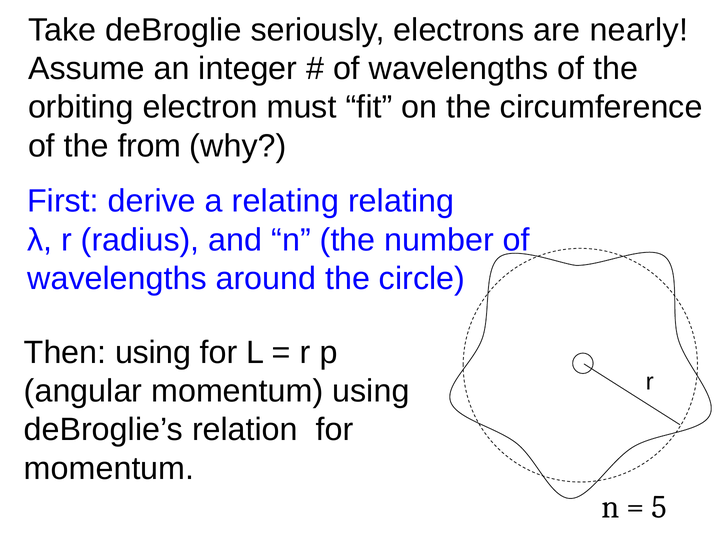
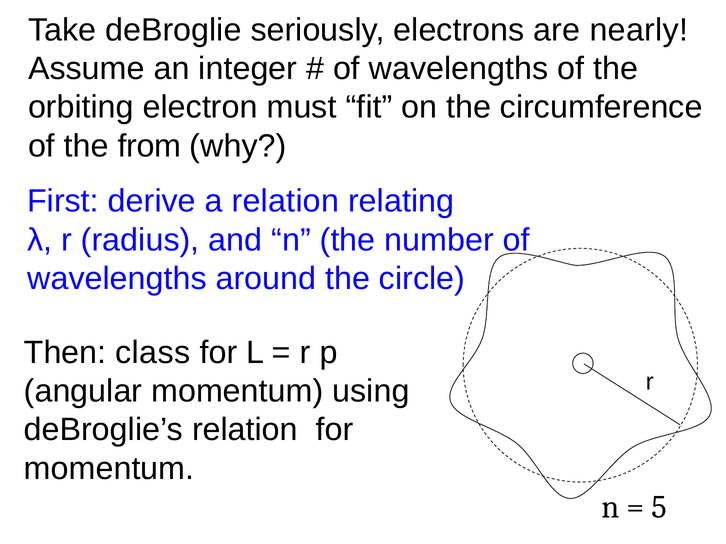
a relating: relating -> relation (285, 202)
Then using: using -> class (153, 353)
